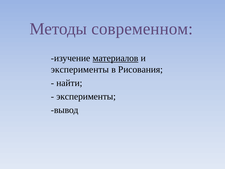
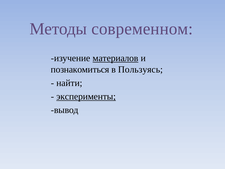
эксперименты: эксперименты -> познакомиться (80, 69)
Рисования: Рисования -> Пользуясь (140, 69)
эксперименты underline: none -> present (86, 96)
